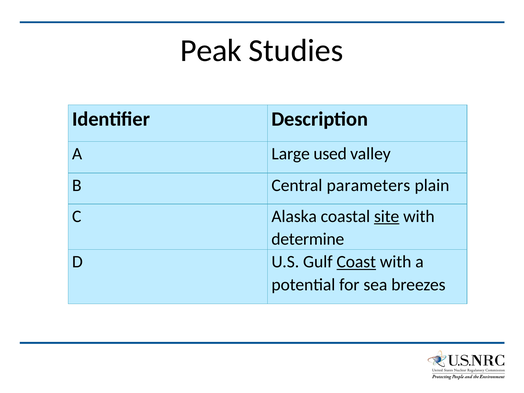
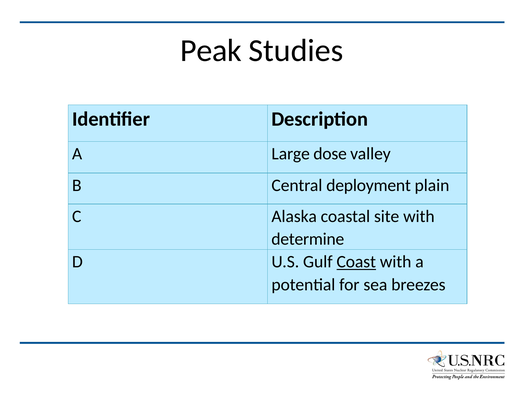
used: used -> dose (330, 154)
parameters: parameters -> deployment (369, 185)
site underline: present -> none (387, 216)
